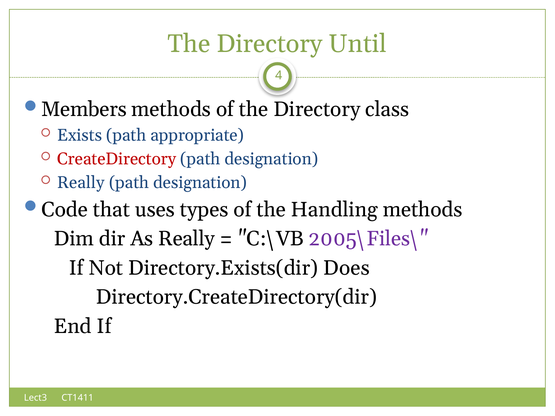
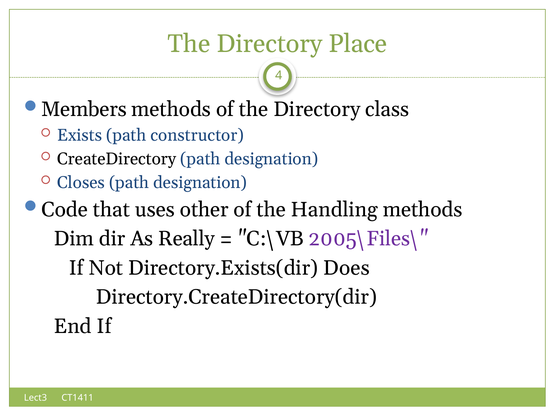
Until: Until -> Place (358, 44)
appropriate: appropriate -> constructor (197, 135)
CreateDirectory colour: red -> black (117, 159)
Really: Really -> Closes (81, 183)
types: types -> other (204, 210)
